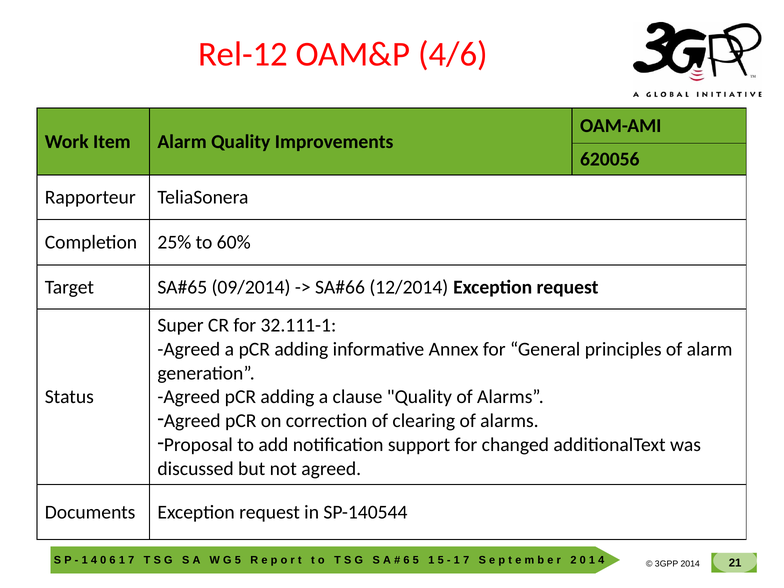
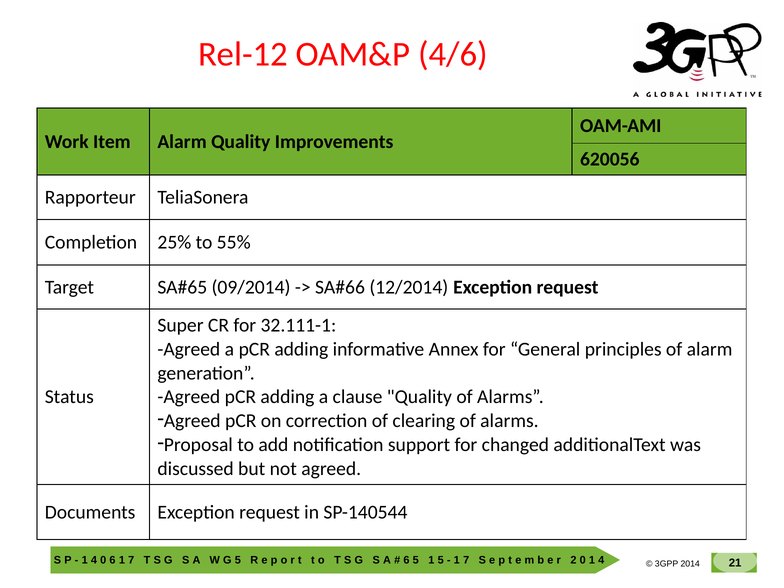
60%: 60% -> 55% (234, 242)
